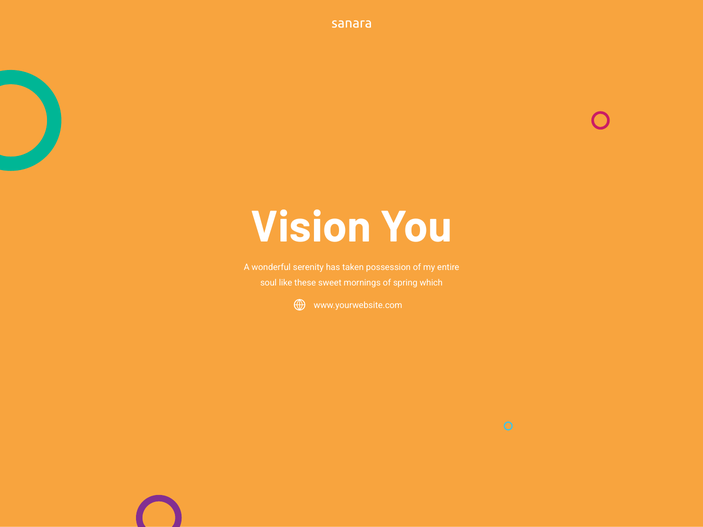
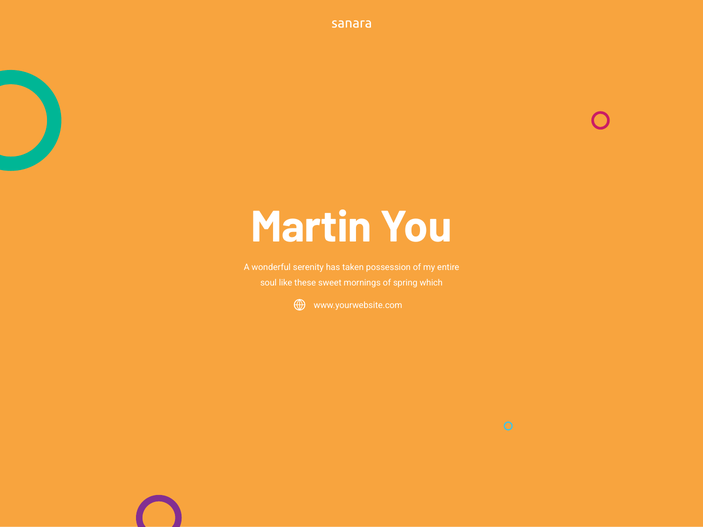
Vision: Vision -> Martin (311, 228)
